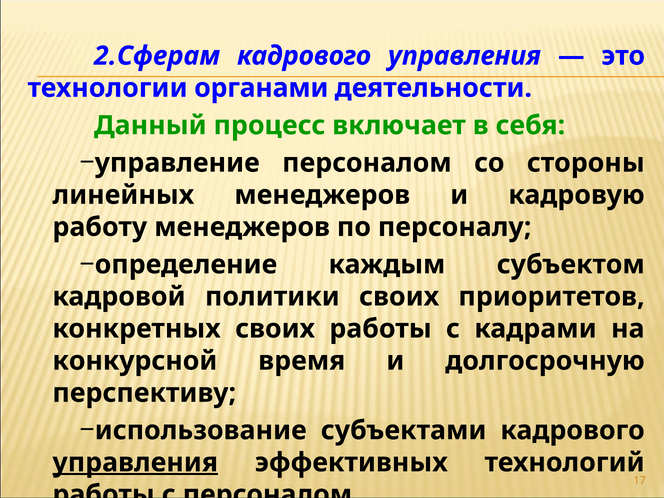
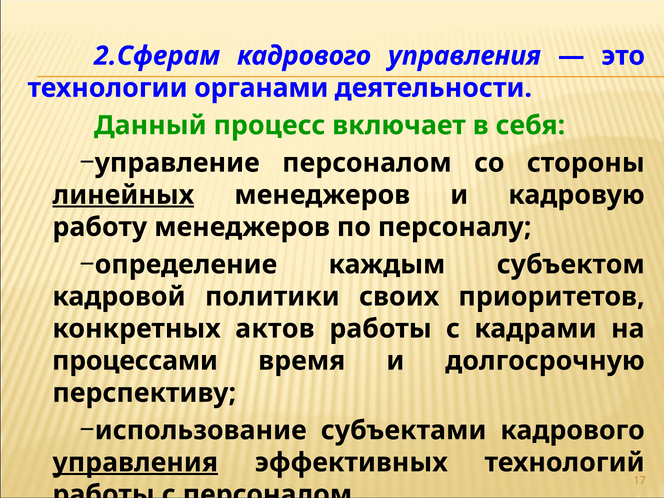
линейных underline: none -> present (123, 195)
конкретных своих: своих -> актов (275, 329)
конкурсной: конкурсной -> процессами (135, 361)
